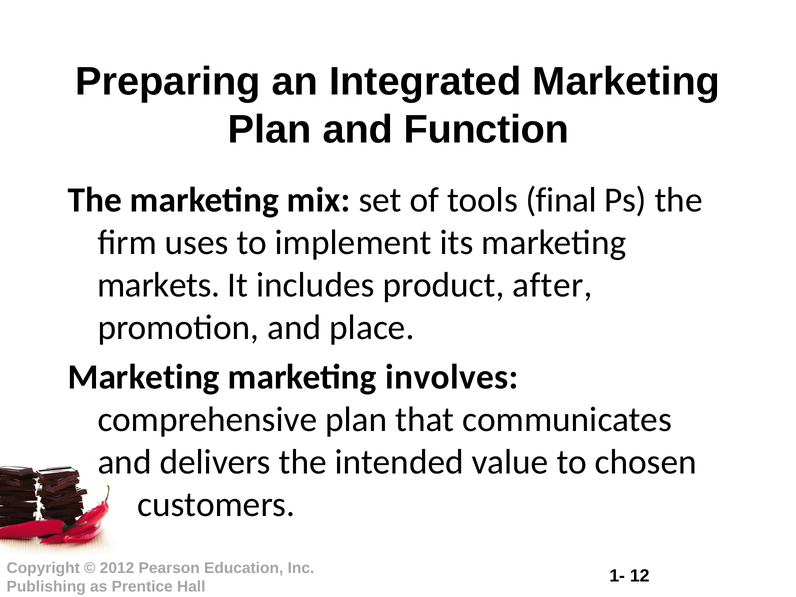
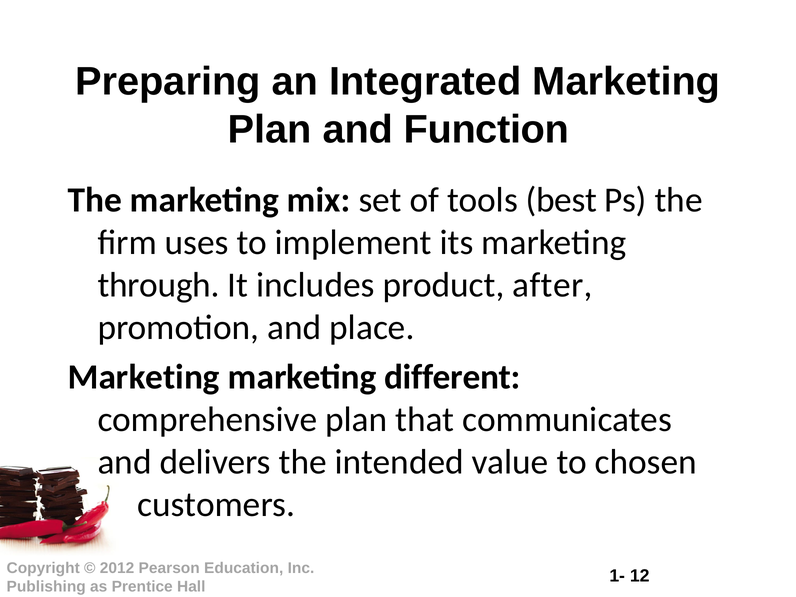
final: final -> best (561, 200)
markets: markets -> through (159, 285)
involves: involves -> different (452, 377)
